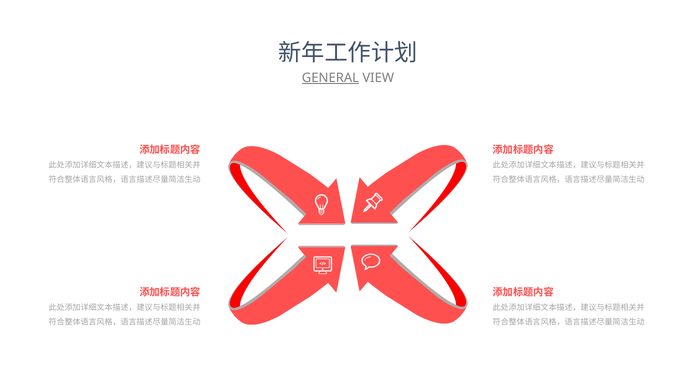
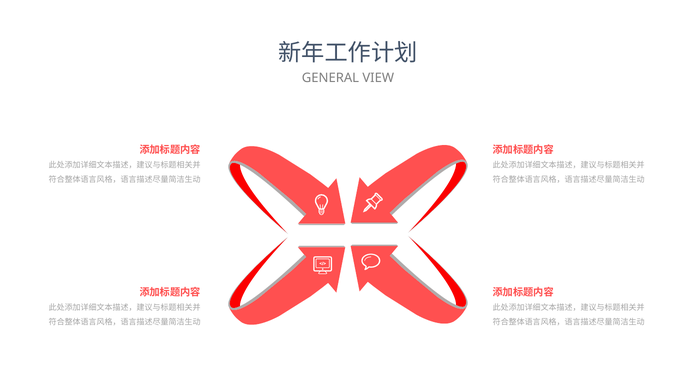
GENERAL underline: present -> none (330, 78)
